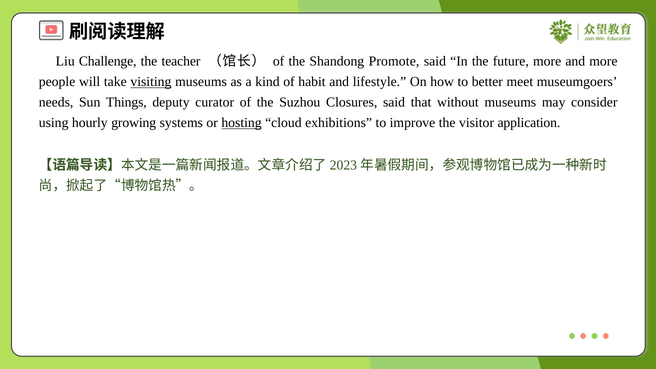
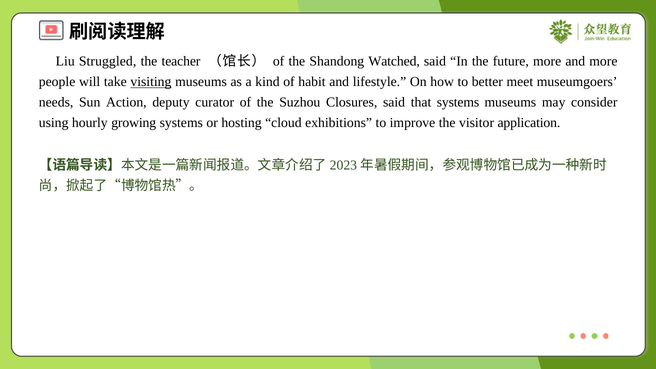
Challenge: Challenge -> Struggled (108, 61)
Promote: Promote -> Watched (394, 61)
Things: Things -> Action (126, 102)
that without: without -> systems (458, 102)
hosting underline: present -> none (242, 123)
